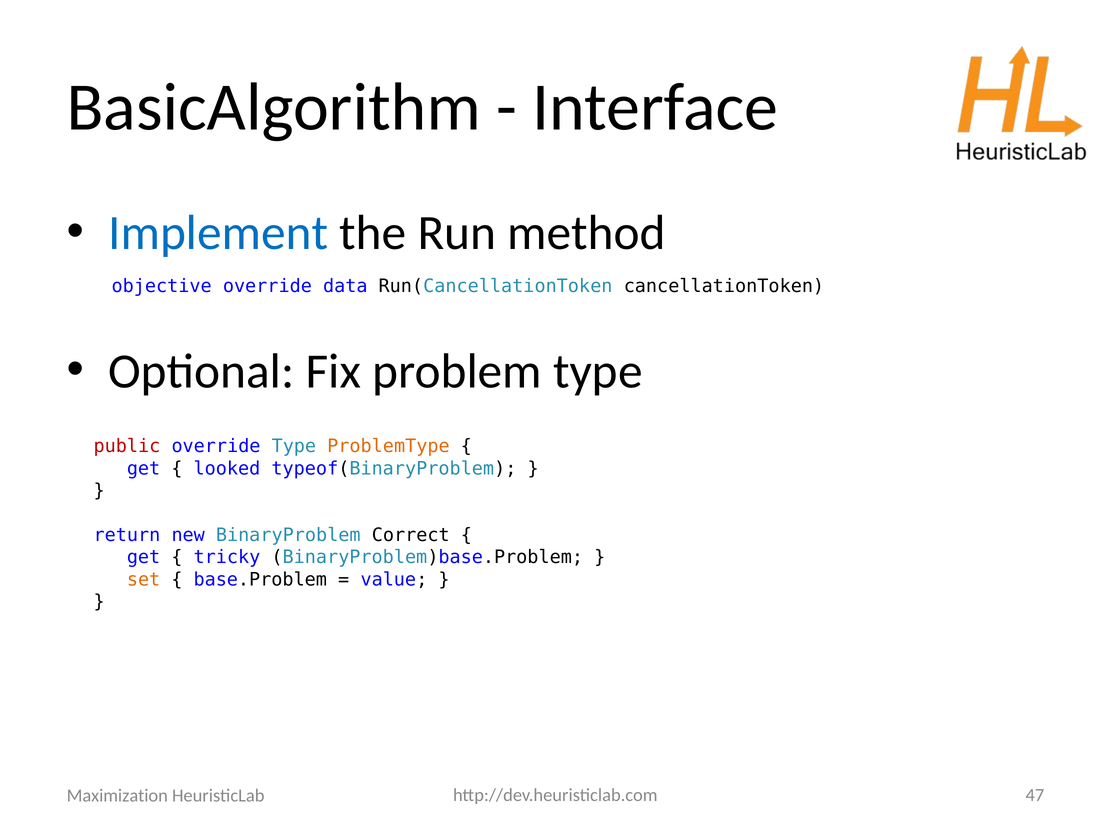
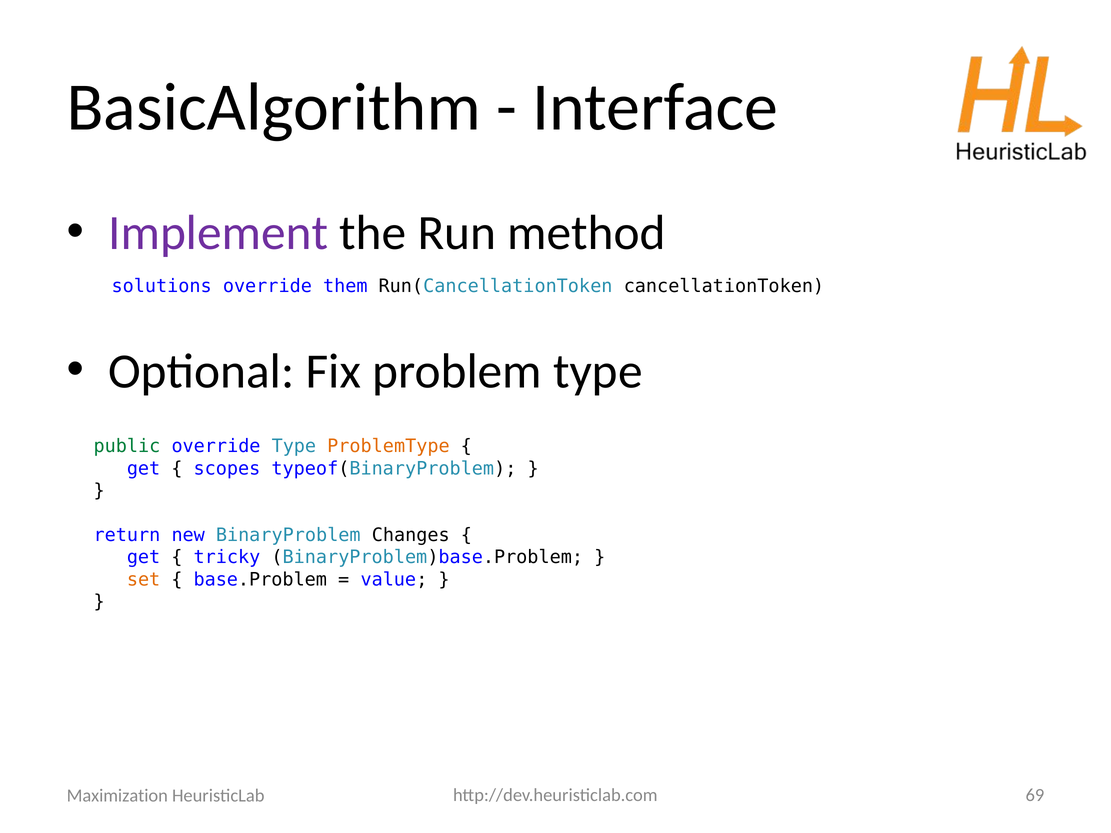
Implement colour: blue -> purple (218, 233)
objective: objective -> solutions (162, 286)
data: data -> them (345, 286)
public colour: red -> green (127, 446)
looked: looked -> scopes (227, 469)
Correct: Correct -> Changes (411, 535)
47: 47 -> 69 (1035, 796)
